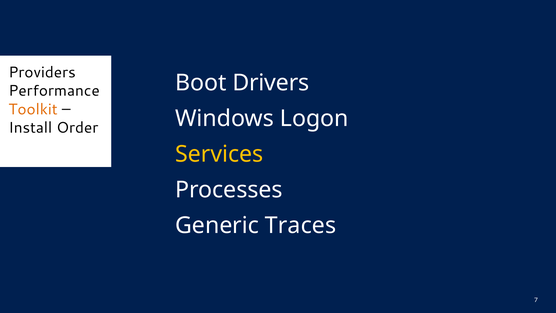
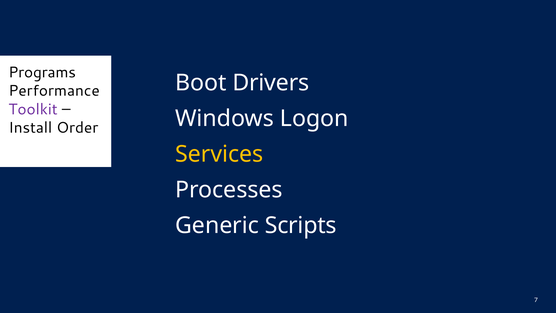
Providers: Providers -> Programs (42, 72)
Toolkit colour: orange -> purple (33, 109)
Traces: Traces -> Scripts (301, 225)
